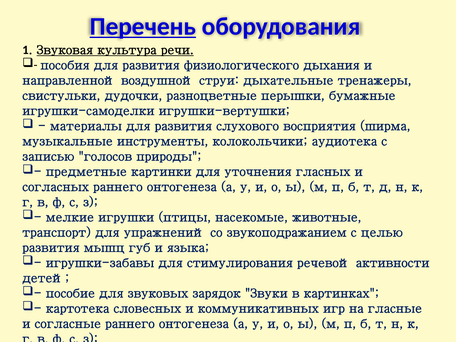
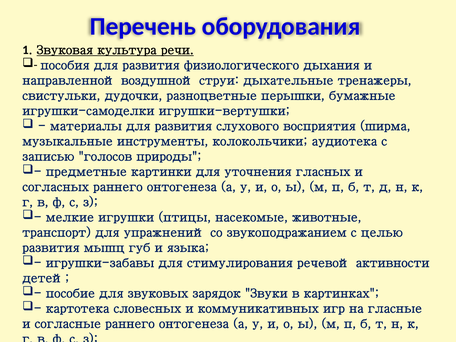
Перечень underline: present -> none (143, 26)
